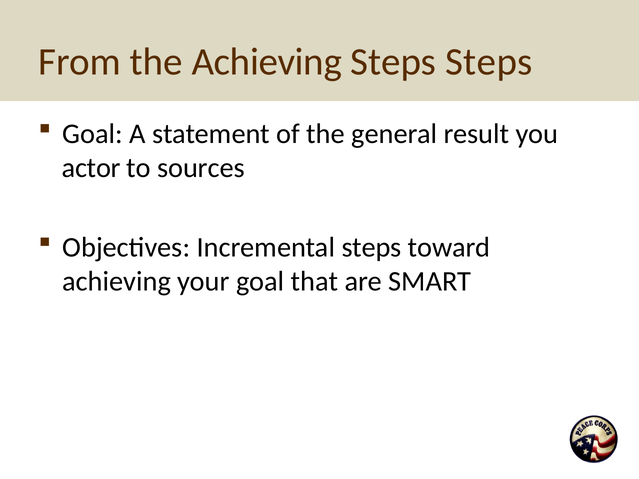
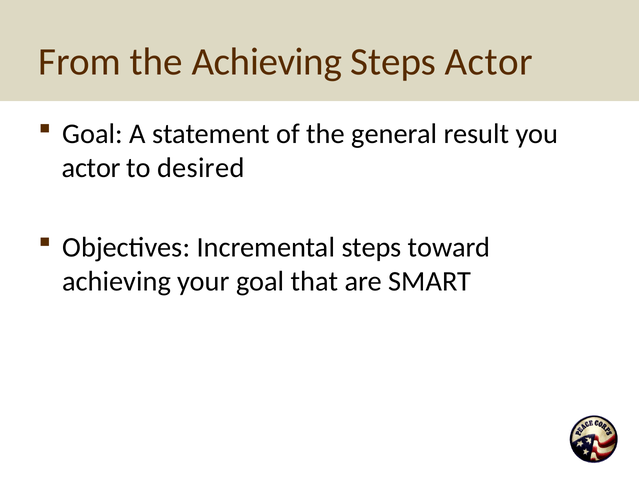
Steps Steps: Steps -> Actor (489, 62)
sources: sources -> desired (201, 168)
